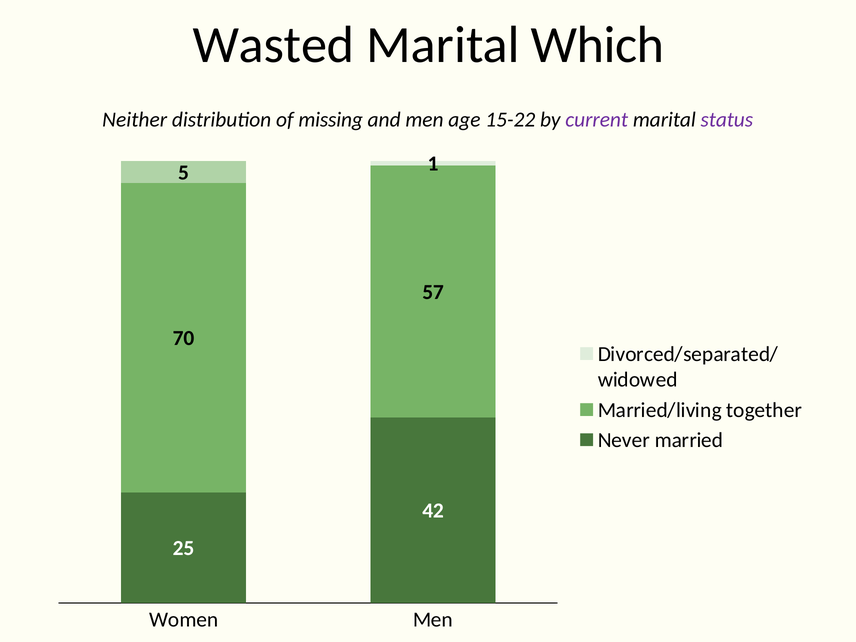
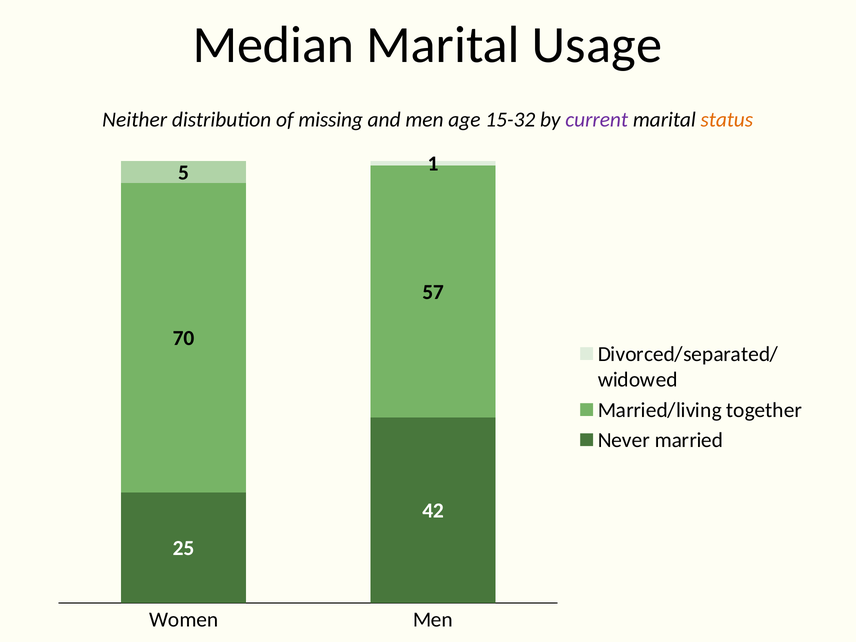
Wasted: Wasted -> Median (274, 45)
Which: Which -> Usage (597, 45)
15-22: 15-22 -> 15-32 (510, 120)
status colour: purple -> orange (727, 120)
